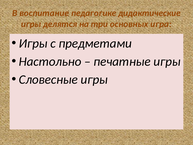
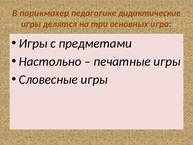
воспитание: воспитание -> парикмахер (44, 13)
